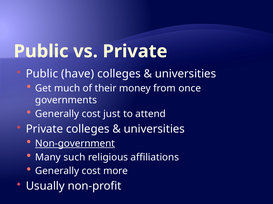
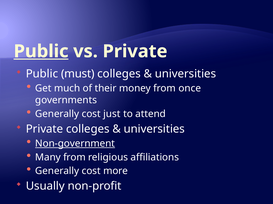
Public underline: none -> present (41, 51)
have: have -> must (78, 74)
Many such: such -> from (74, 158)
